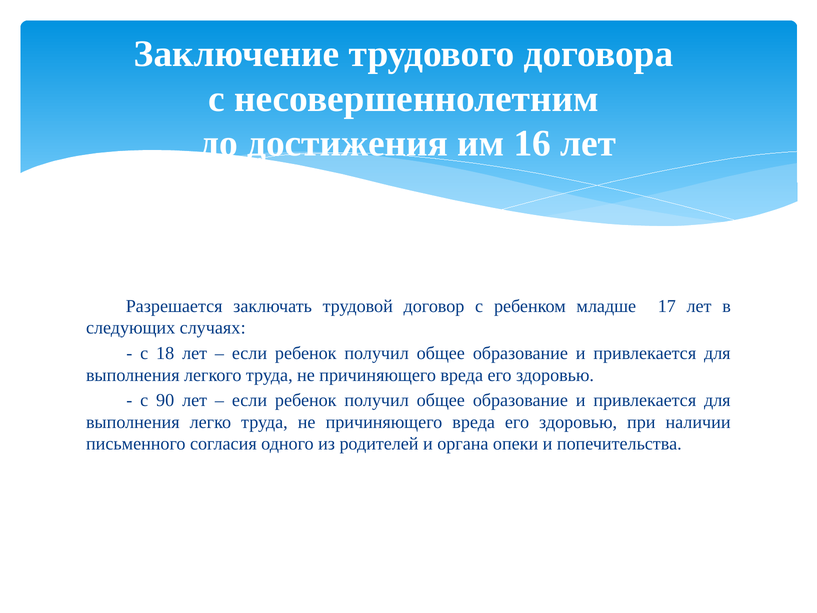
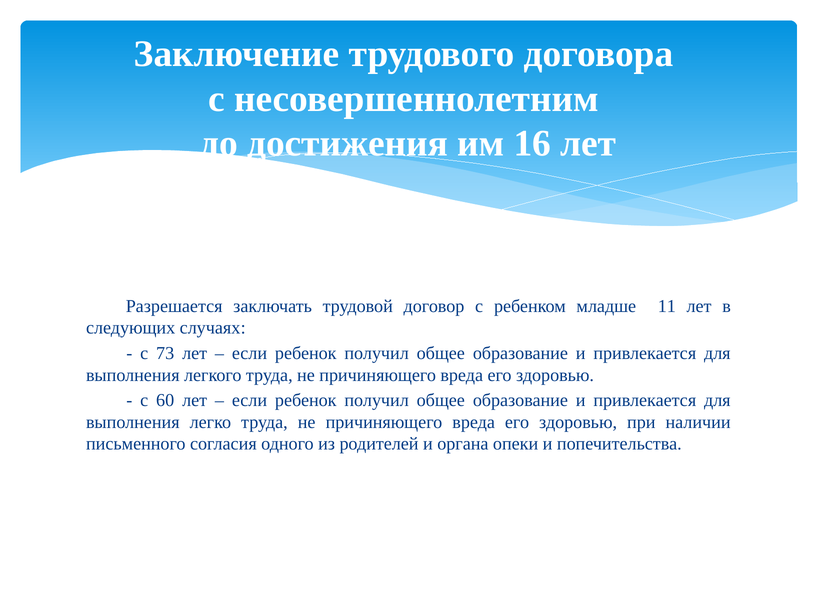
17: 17 -> 11 (667, 306)
18: 18 -> 73 (165, 353)
90: 90 -> 60 (165, 400)
